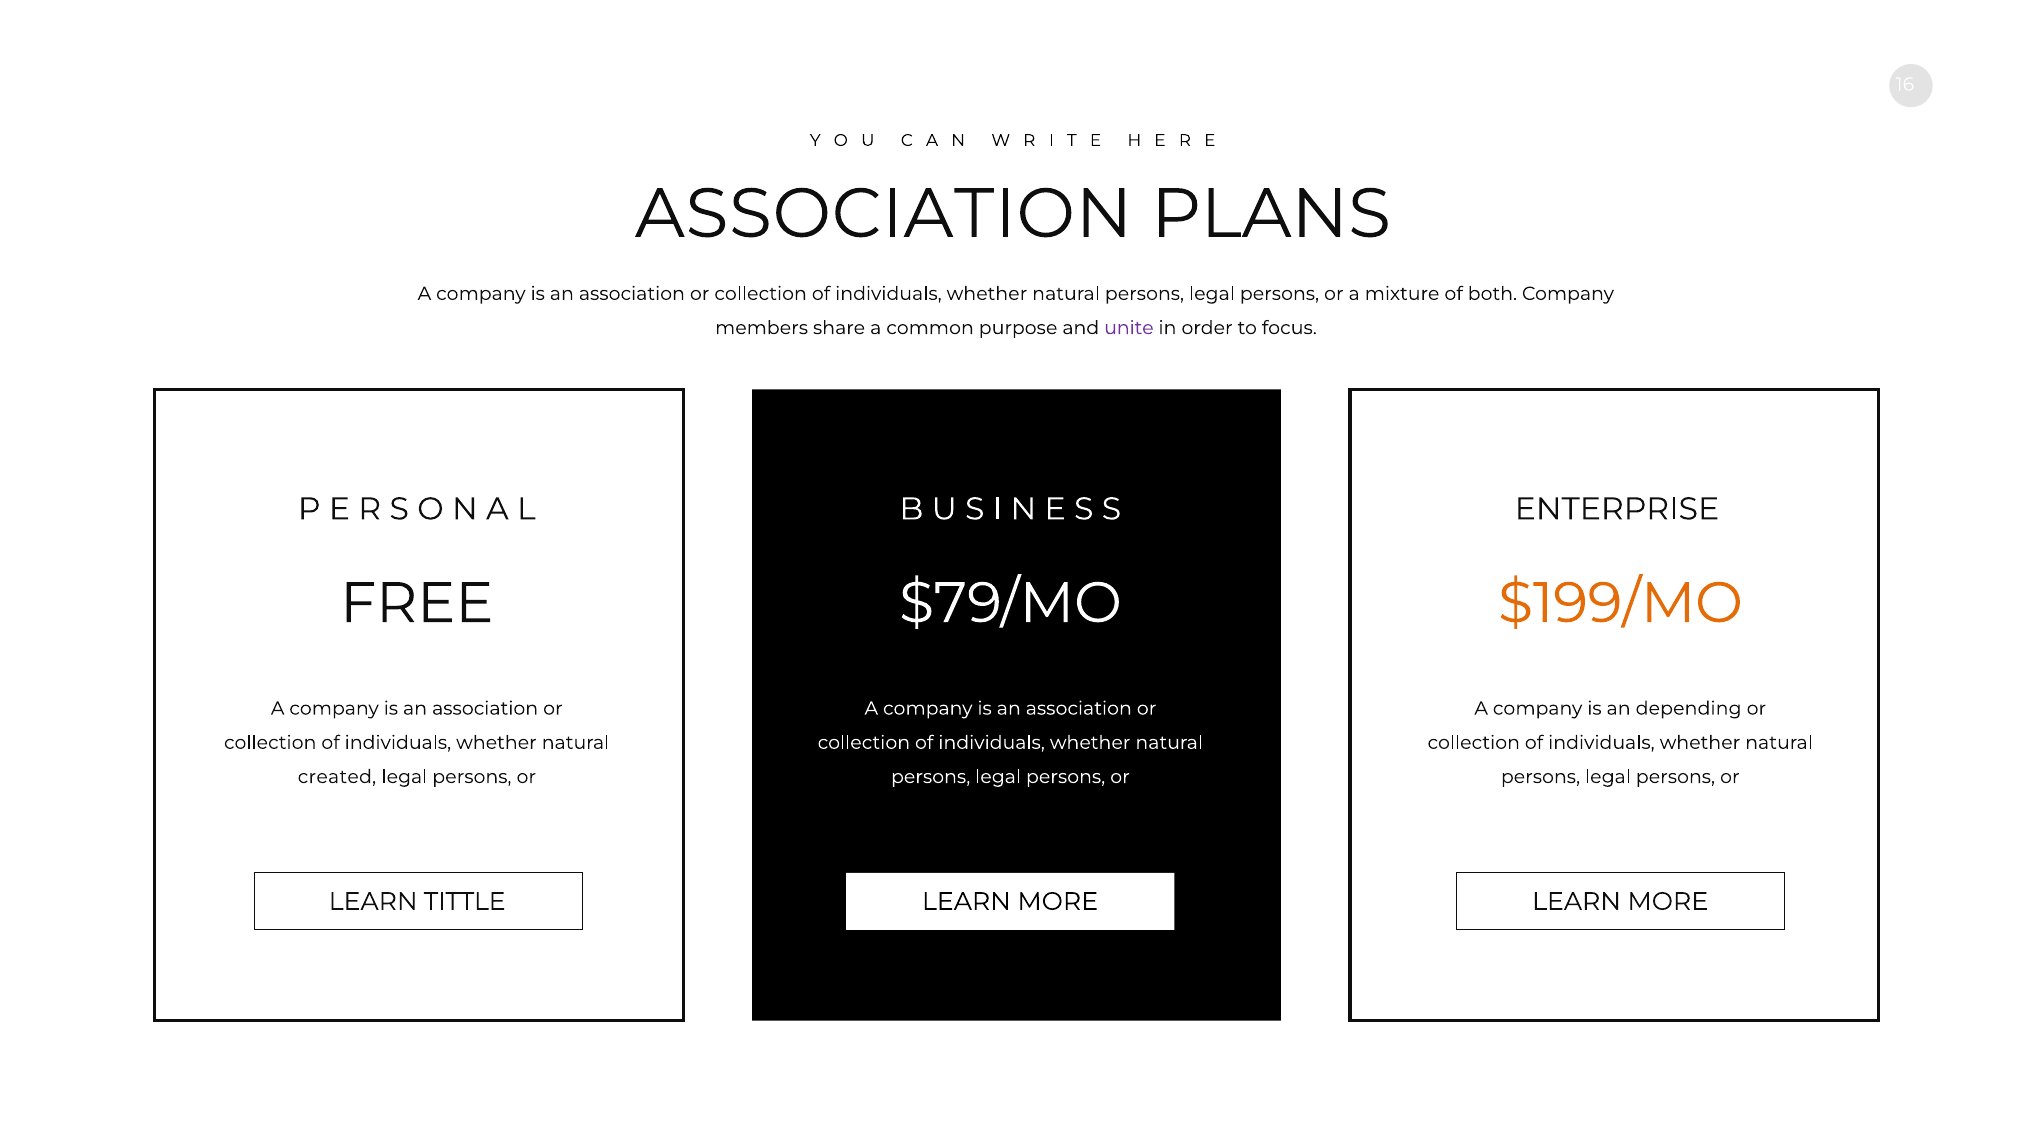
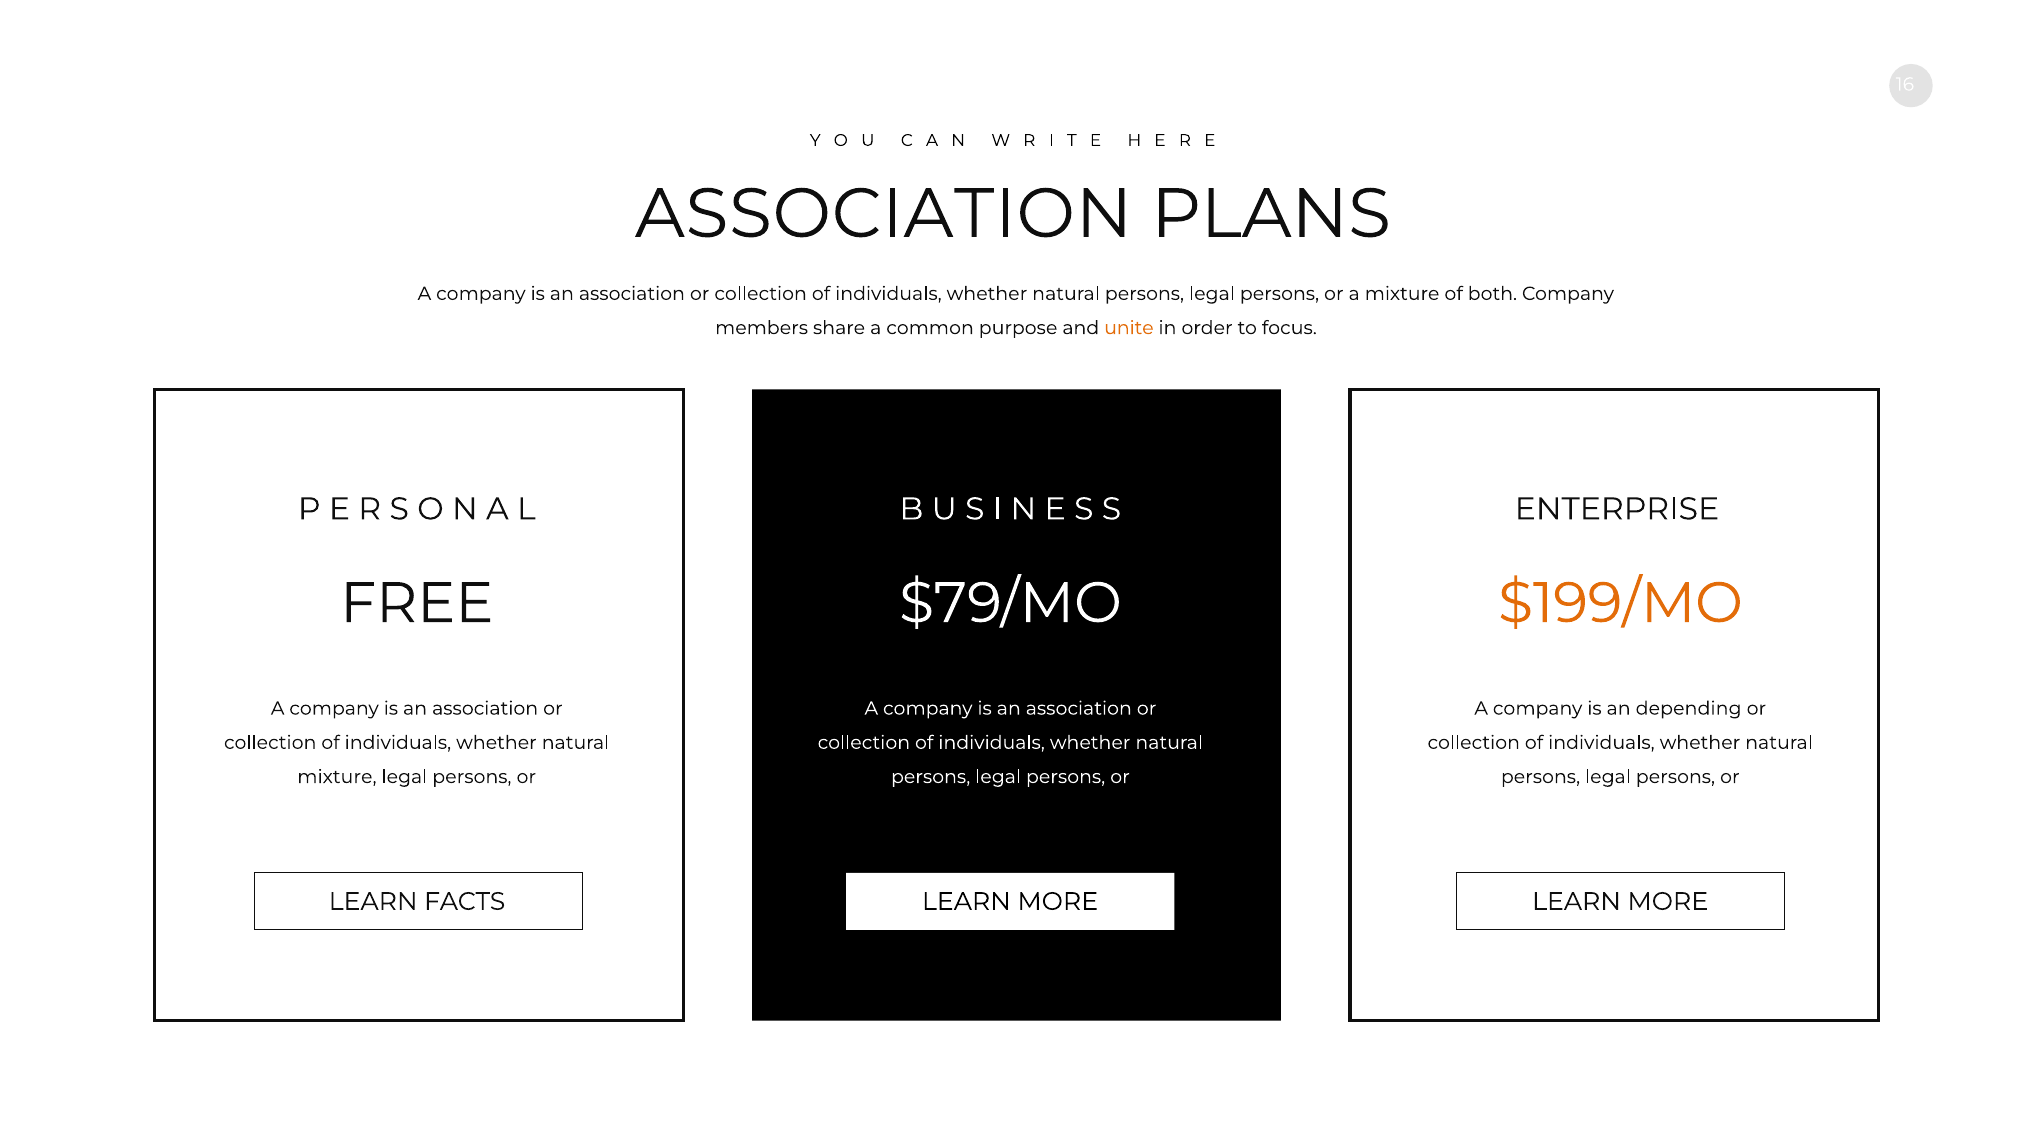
unite colour: purple -> orange (1129, 328)
created: created -> mixture (337, 777)
TITTLE: TITTLE -> FACTS (465, 901)
